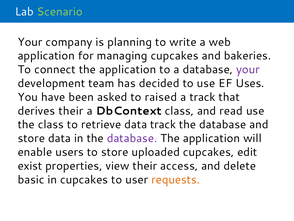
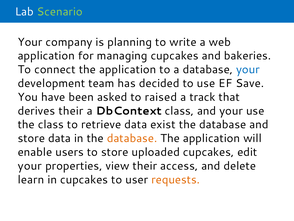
your colour: purple -> blue (248, 69)
Uses: Uses -> Save (250, 83)
and read: read -> your (231, 111)
data track: track -> exist (163, 124)
database colour: purple -> orange (132, 138)
exist: exist -> your (30, 165)
basic: basic -> learn (31, 179)
